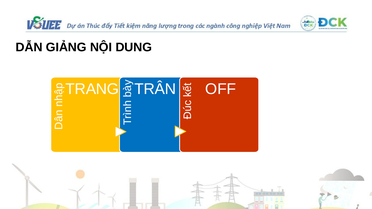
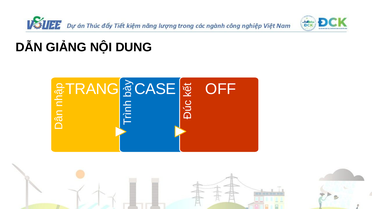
TRÂN: TRÂN -> CASE (155, 89)
